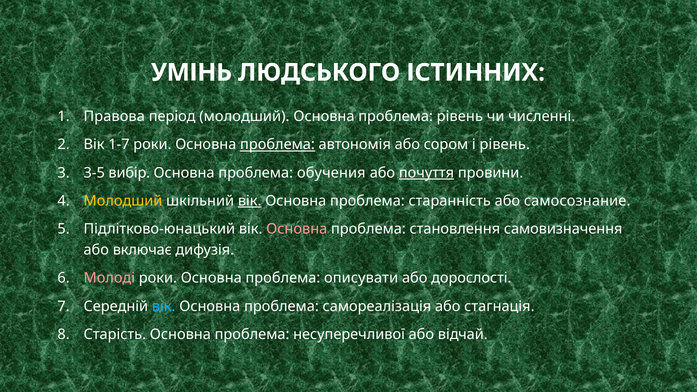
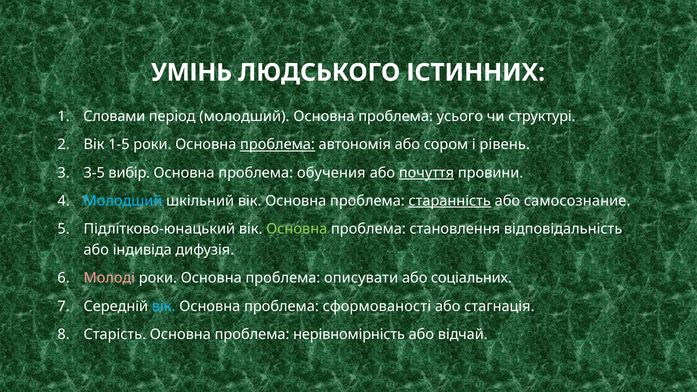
Правова: Правова -> Словами (114, 116)
проблема рівень: рівень -> усього (460, 116)
численні: численні -> структурі (542, 116)
1-7: 1-7 -> 1-5 (119, 145)
Молодший colour: yellow -> light blue (123, 201)
вік underline: present -> none (250, 201)
старанність underline: none -> present (450, 201)
Основна colour: pink -> light green (297, 229)
самовизначення: самовизначення -> відповідальність (563, 229)
включає: включає -> індивіда (142, 250)
дорослості: дорослості -> соціальних (471, 278)
самореалізація: самореалізація -> сформованості (377, 306)
несуперечливої: несуперечливої -> нерівномірність (349, 335)
